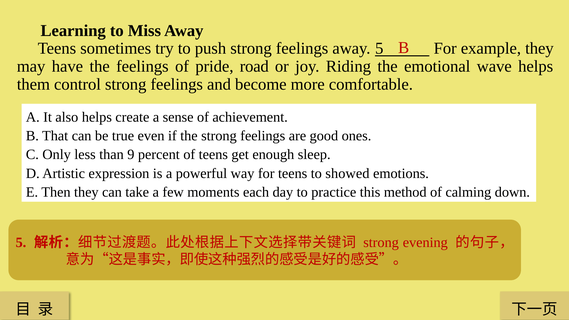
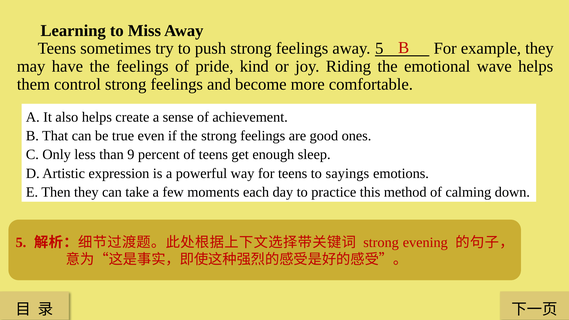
road: road -> kind (254, 66)
showed: showed -> sayings (347, 173)
